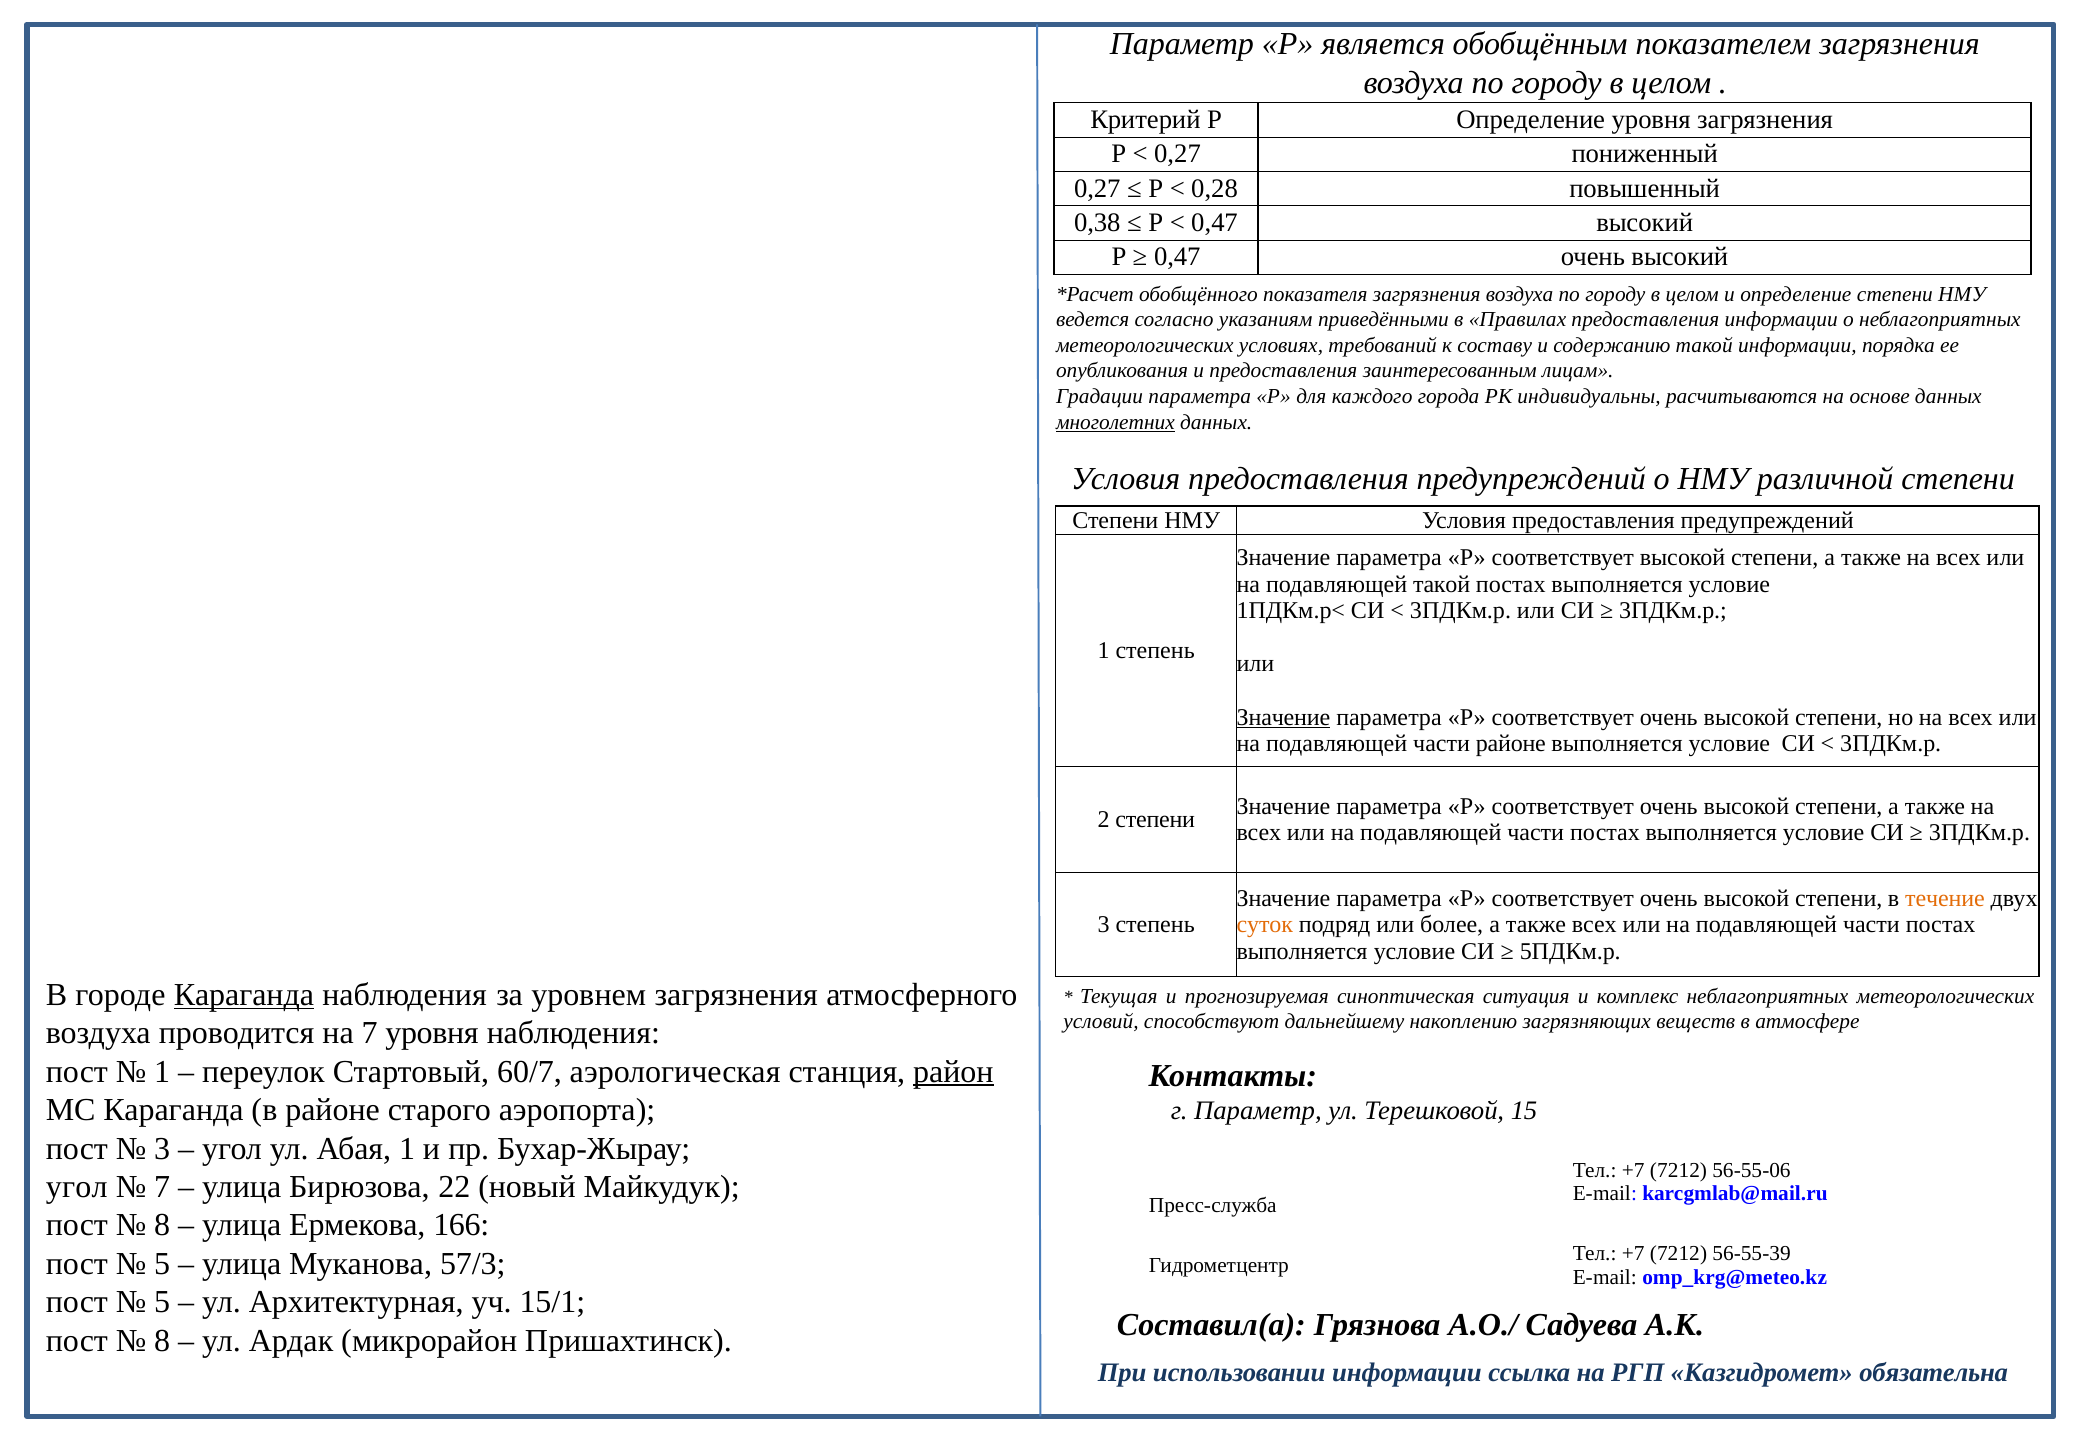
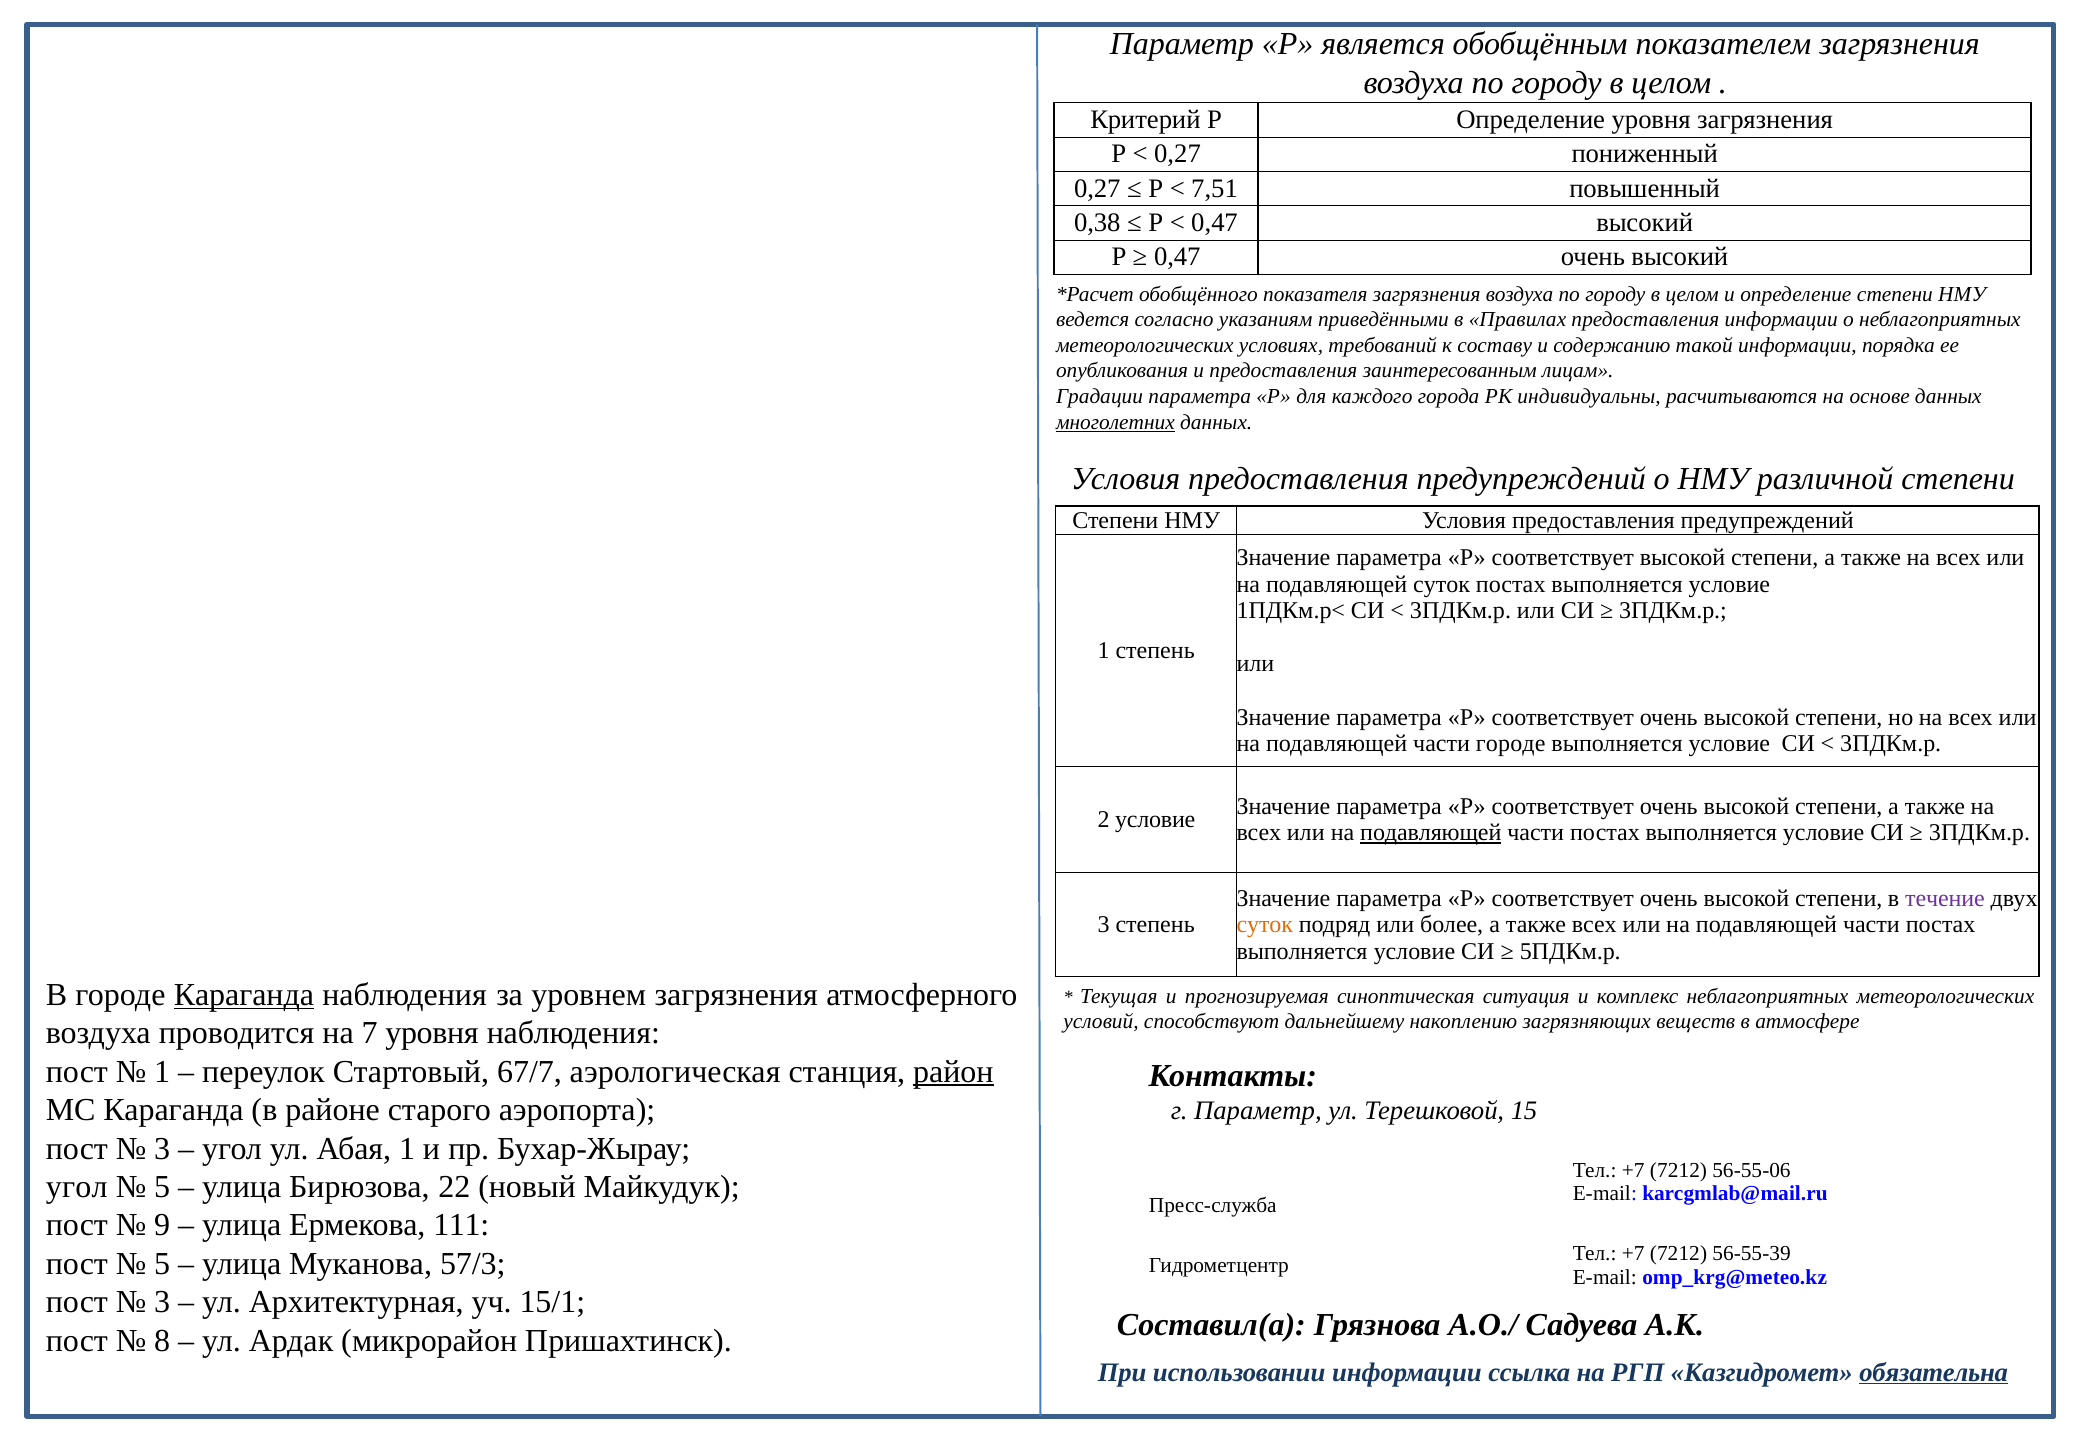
0,28: 0,28 -> 7,51 (1215, 188)
подавляющей такой: такой -> суток (1442, 584)
Значение underline: present -> none (1283, 717)
части районе: районе -> городе (1511, 744)
2 степени: степени -> условие (1155, 819)
подавляющей underline: none -> present (1431, 833)
течение colour: orange -> purple (1945, 898)
60/7: 60/7 -> 67/7 (529, 1071)
7: 7 -> 5 (162, 1187)
8: 8 -> 9 (162, 1225)
166: 166 -> 111 (461, 1225)
5: 5 -> 3 (162, 1302)
обязательна underline: none -> present (1934, 1372)
